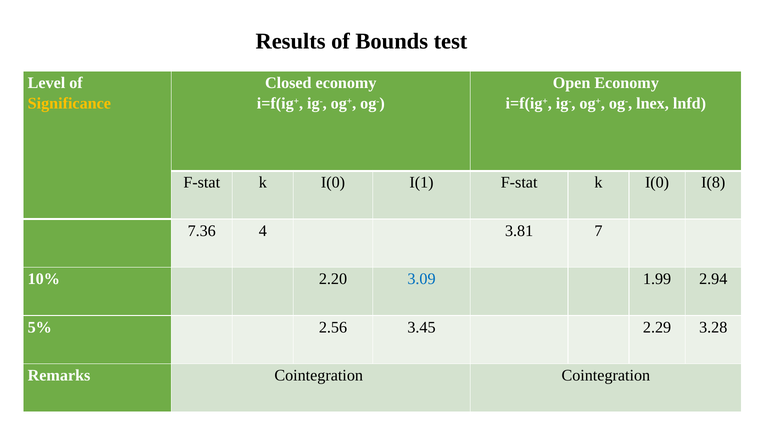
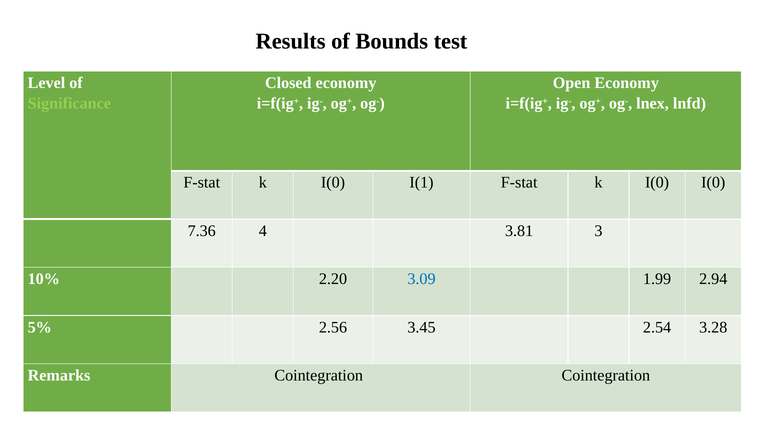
Significance colour: yellow -> light green (69, 103)
I(0 I(8: I(8 -> I(0 (713, 183)
7: 7 -> 3 (599, 231)
2.29: 2.29 -> 2.54 (657, 327)
